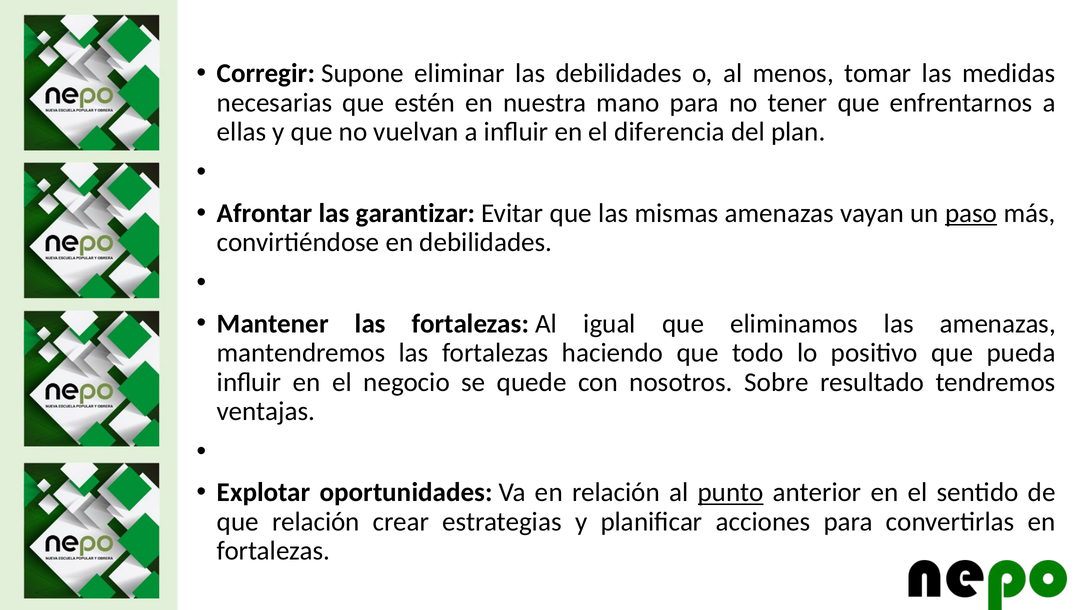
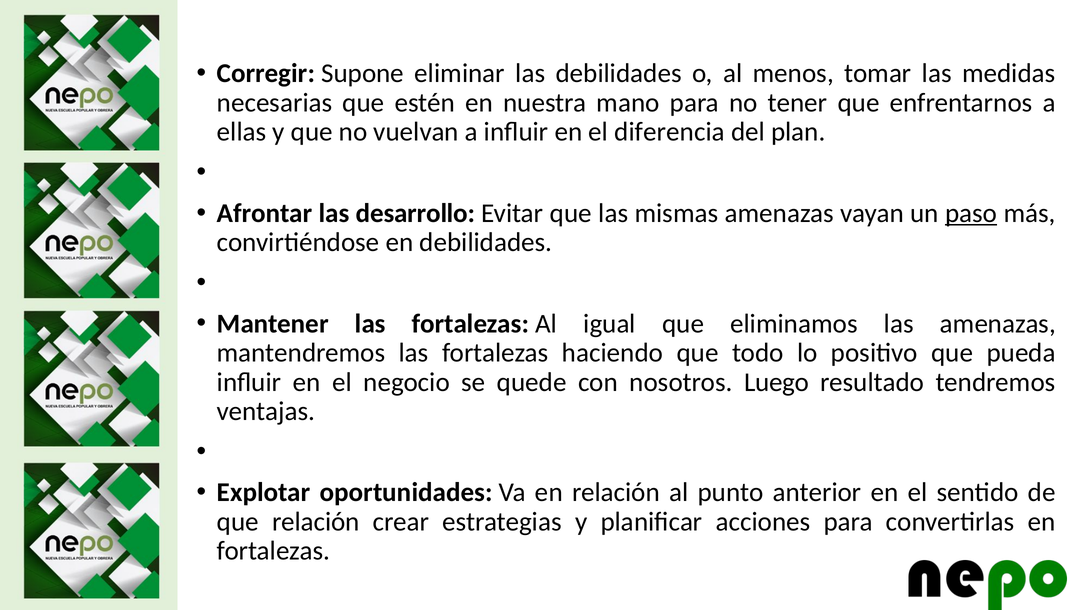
garantizar: garantizar -> desarrollo (416, 213)
Sobre: Sobre -> Luego (777, 382)
punto underline: present -> none (731, 492)
